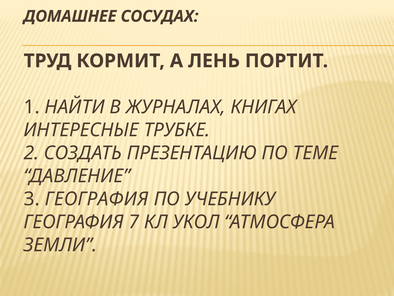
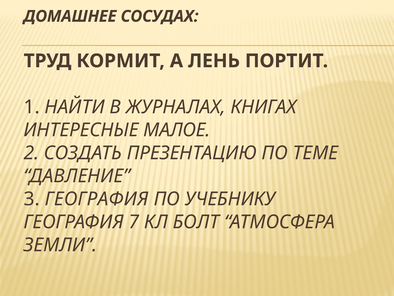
ТРУБКЕ: ТРУБКЕ -> МАЛОЕ (177, 130)
УКОЛ: УКОЛ -> БОЛТ (196, 222)
